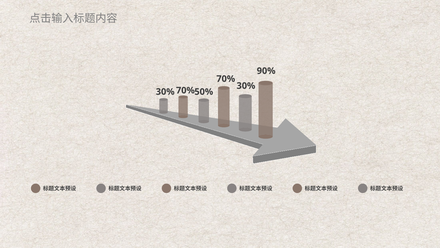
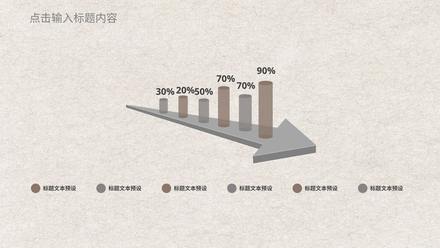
30%: 30% -> 70% (246, 86)
70%: 70% -> 20% (185, 90)
